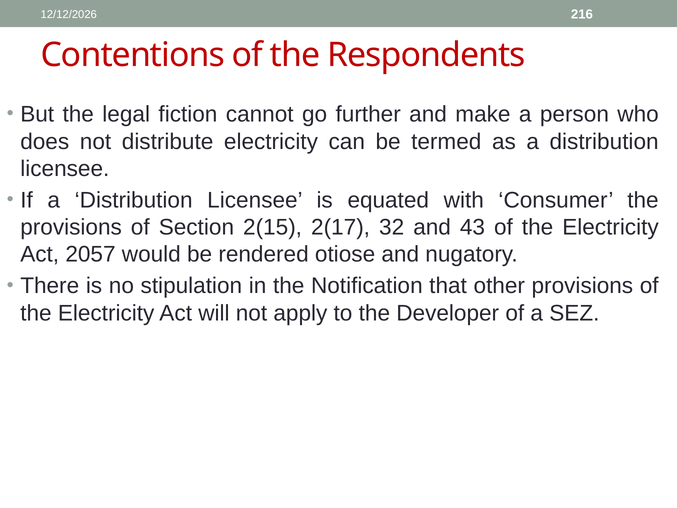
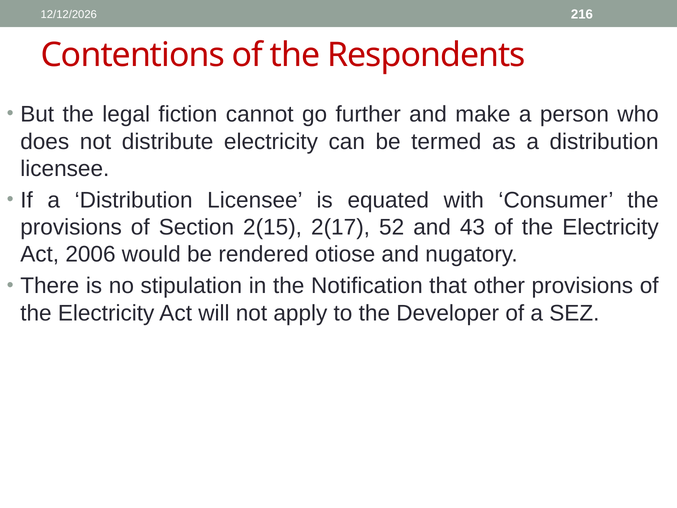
32: 32 -> 52 (392, 227)
2057: 2057 -> 2006 (90, 254)
